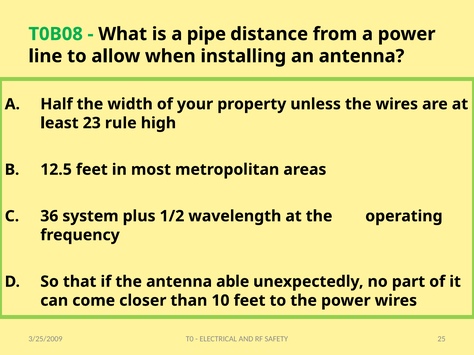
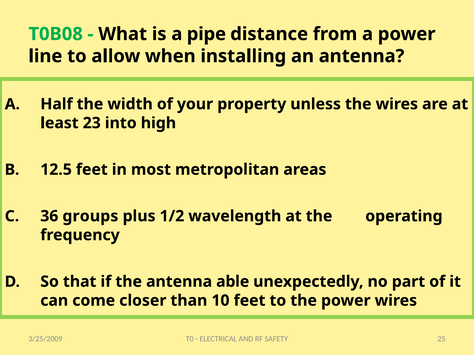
rule: rule -> into (121, 123)
system: system -> groups (90, 216)
